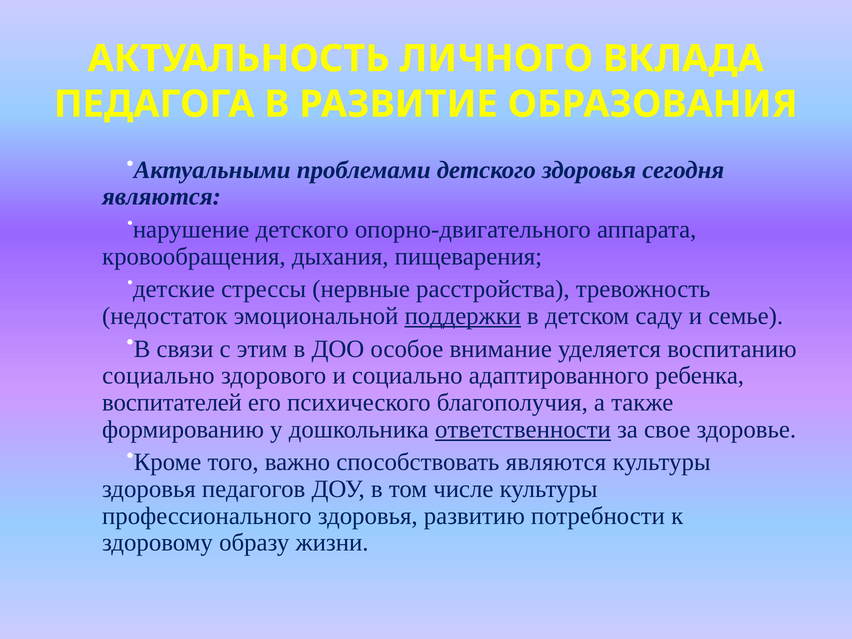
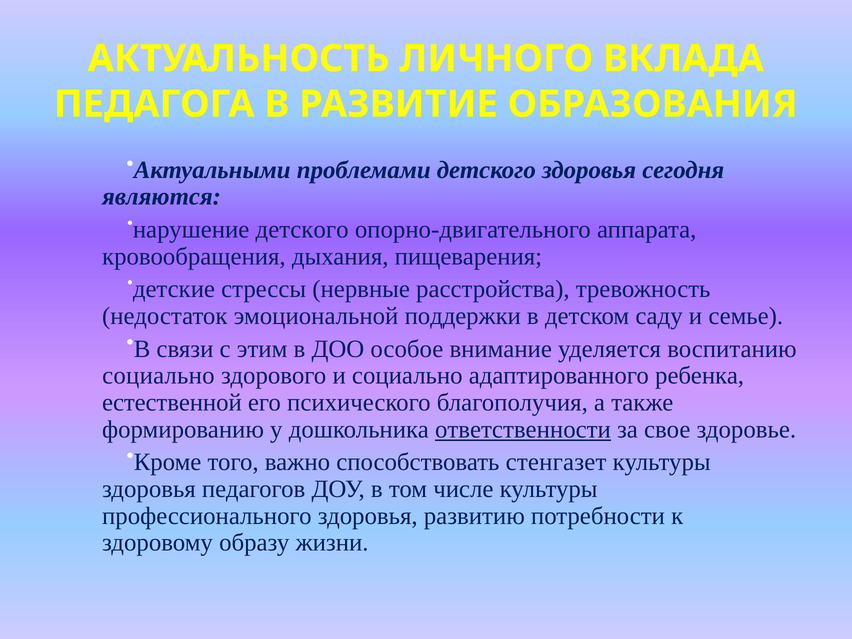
поддержки underline: present -> none (463, 316)
воспитателей: воспитателей -> естественной (172, 403)
способствовать являются: являются -> стенгазет (556, 462)
